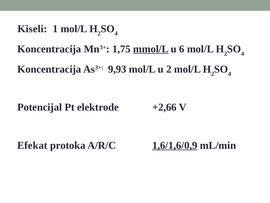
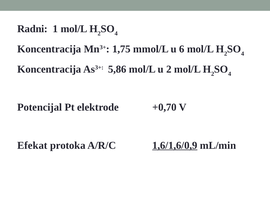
Kiseli: Kiseli -> Radni (32, 29)
mmol/L underline: present -> none (151, 49)
9,93: 9,93 -> 5,86 (117, 69)
+2,66: +2,66 -> +0,70 (164, 107)
